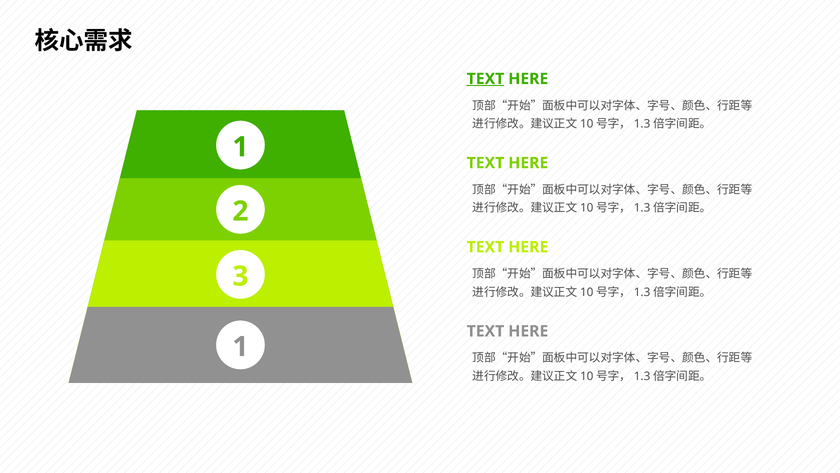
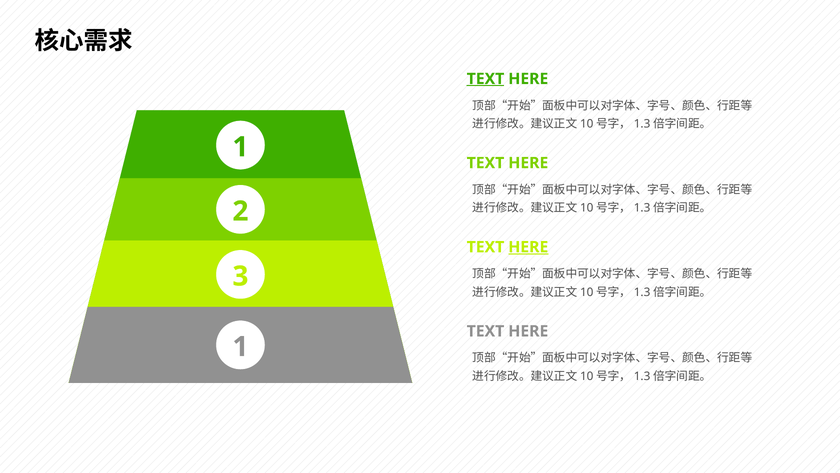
HERE underline: none -> present (528, 247)
